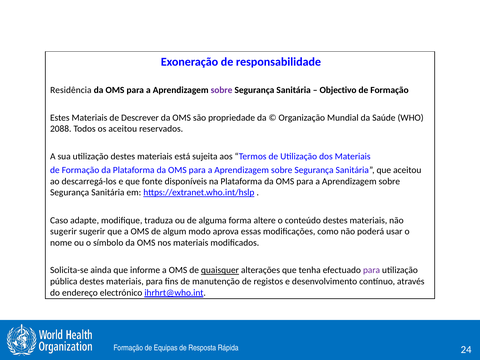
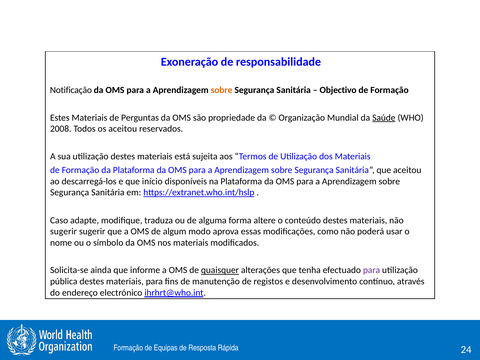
Residência: Residência -> Notificação (71, 90)
sobre colour: purple -> orange (222, 90)
Descrever: Descrever -> Perguntas (140, 118)
Saúde underline: none -> present (384, 118)
2088: 2088 -> 2008 (61, 129)
fonte: fonte -> início (152, 181)
